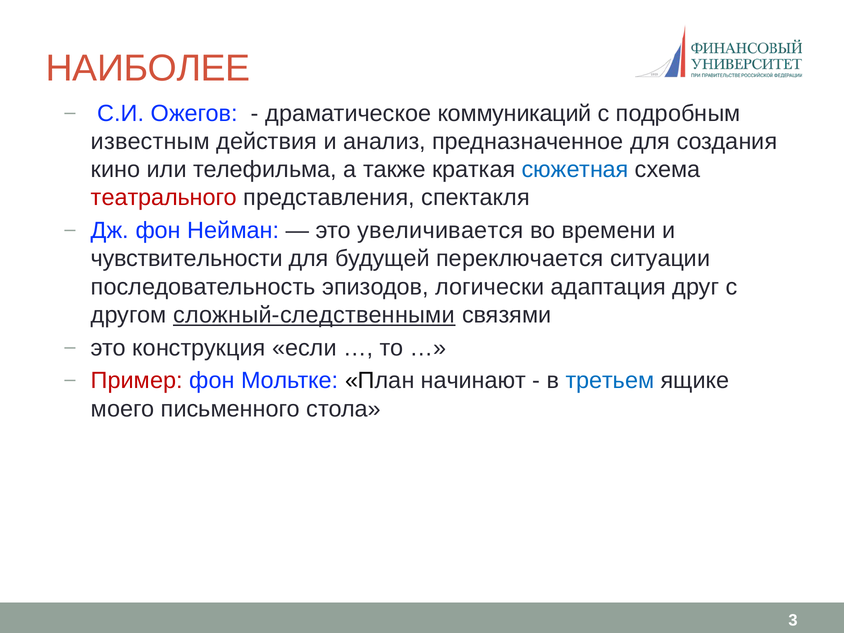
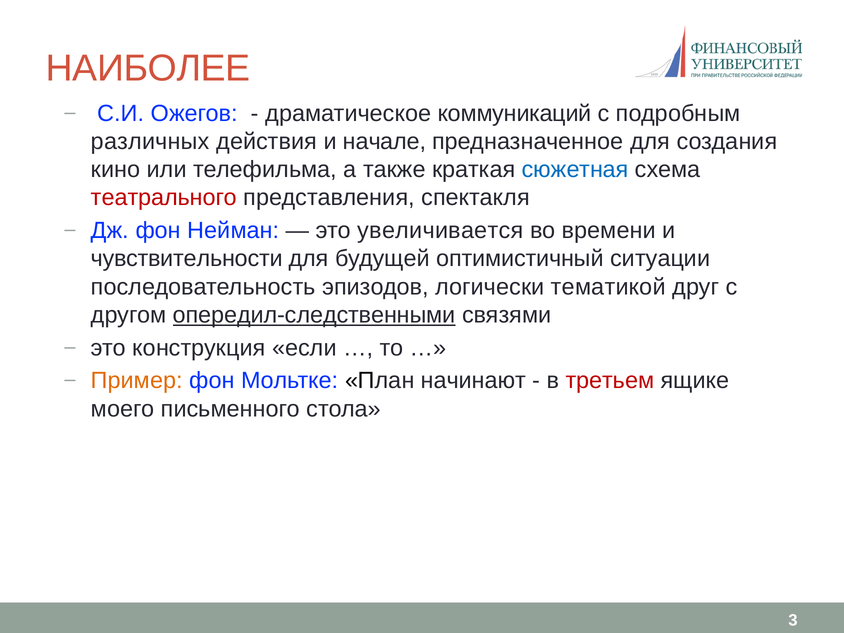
известным: известным -> различных (150, 141)
анализ: анализ -> начале (385, 141)
переключается: переключается -> оптимистичный (520, 259)
адаптация: адаптация -> тематикой (608, 287)
сложный-следственными: сложный-следственными -> опередил-следственными (314, 315)
Пример colour: red -> orange (137, 381)
третьем colour: blue -> red (610, 381)
